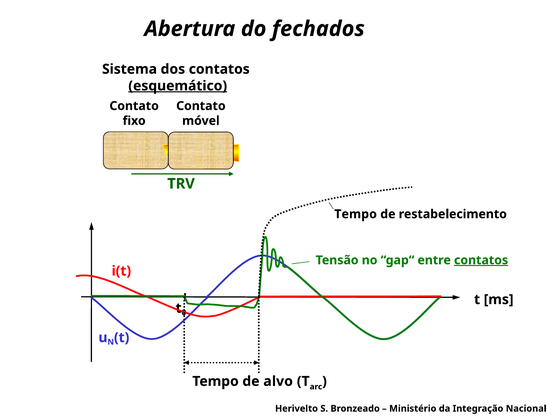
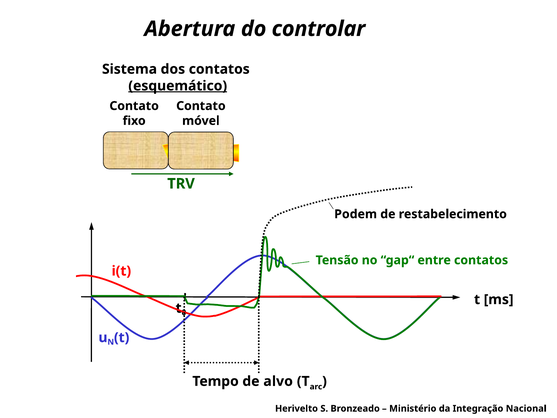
fechados: fechados -> controlar (318, 29)
Tempo: Tempo -> Podem (356, 214)
contatos underline: present -> none (481, 260)
